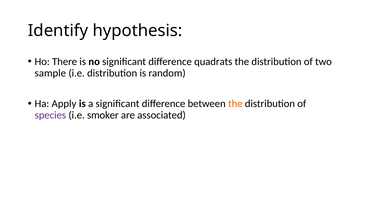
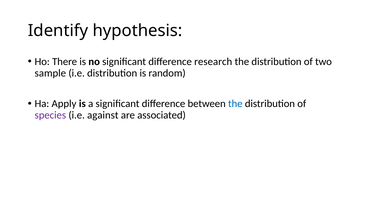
quadrats: quadrats -> research (213, 62)
the colour: orange -> blue (235, 104)
smoker: smoker -> against (103, 115)
